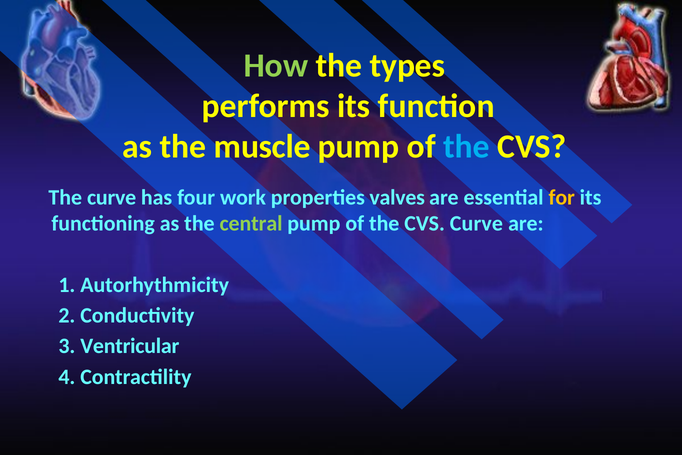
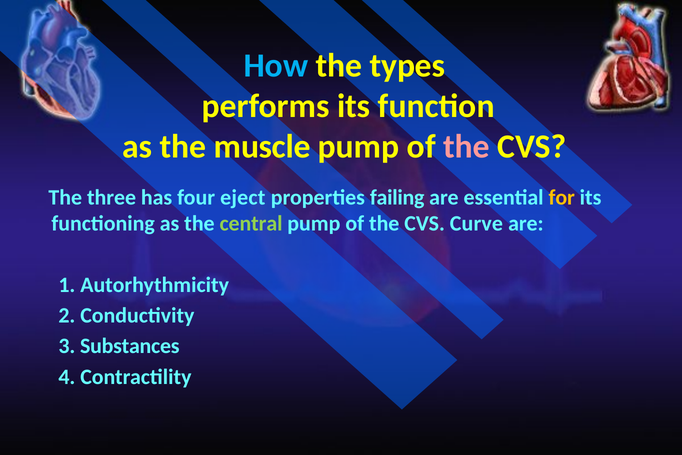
How colour: light green -> light blue (276, 66)
the colour: light blue -> pink (467, 146)
The curve: curve -> three (112, 197)
work: work -> eject (243, 197)
valves: valves -> failing (397, 197)
Ventricular: Ventricular -> Substances (130, 346)
